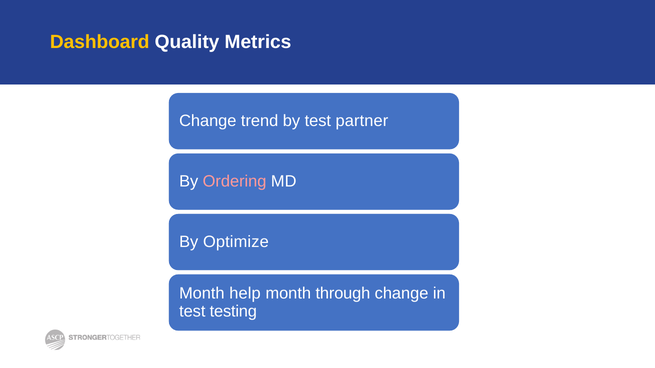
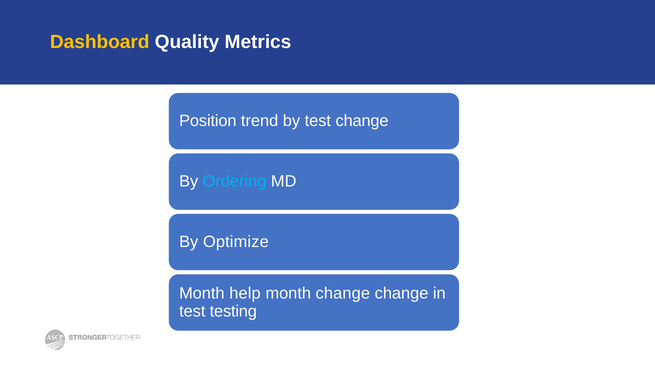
Change: Change -> Position (208, 121)
test partner: partner -> change (362, 121)
Ordering colour: pink -> light blue (235, 182)
month through: through -> change (343, 294)
